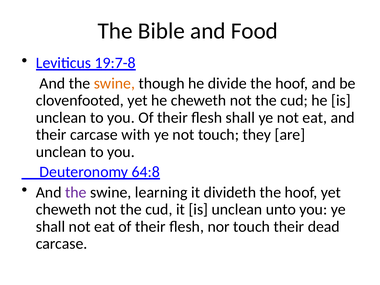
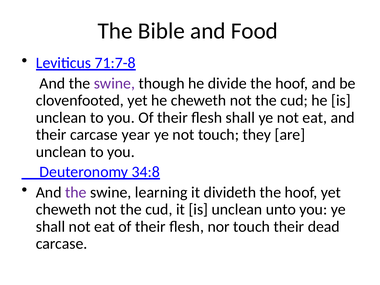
19:7-8: 19:7-8 -> 71:7-8 (115, 63)
swine colour: orange -> purple (114, 83)
with: with -> year (136, 135)
64:8: 64:8 -> 34:8 (146, 172)
